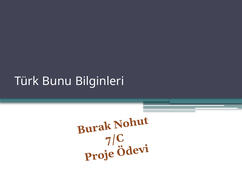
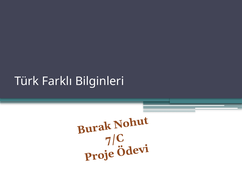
Bunu: Bunu -> Farklı (57, 81)
